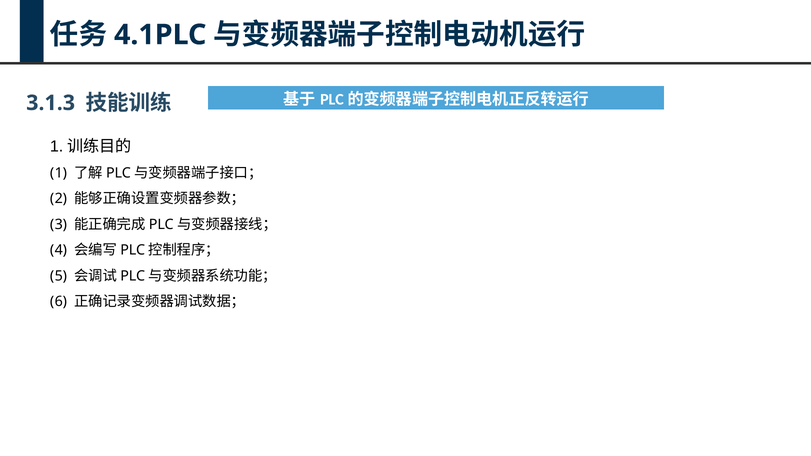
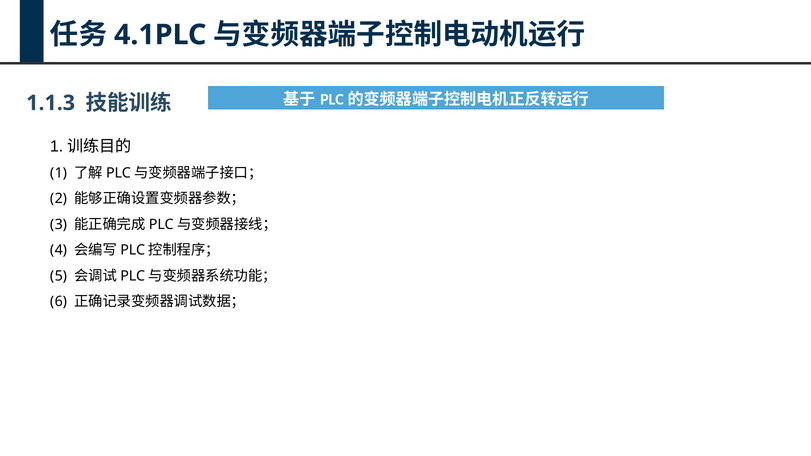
3.1.3: 3.1.3 -> 1.1.3 (51, 103)
